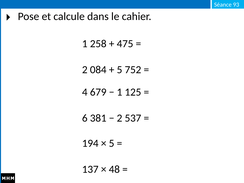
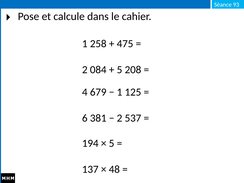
752: 752 -> 208 (133, 70)
